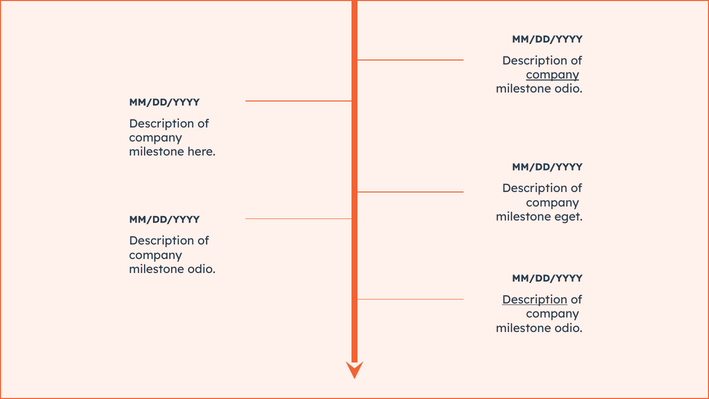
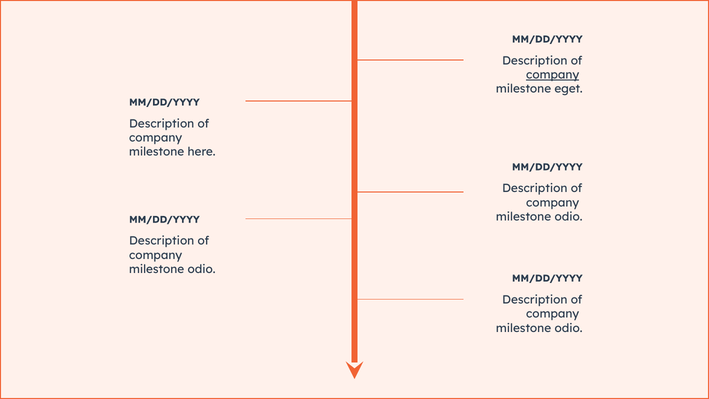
odio: odio -> eget (569, 89)
eget: eget -> odio (569, 217)
Description underline: present -> none (535, 300)
